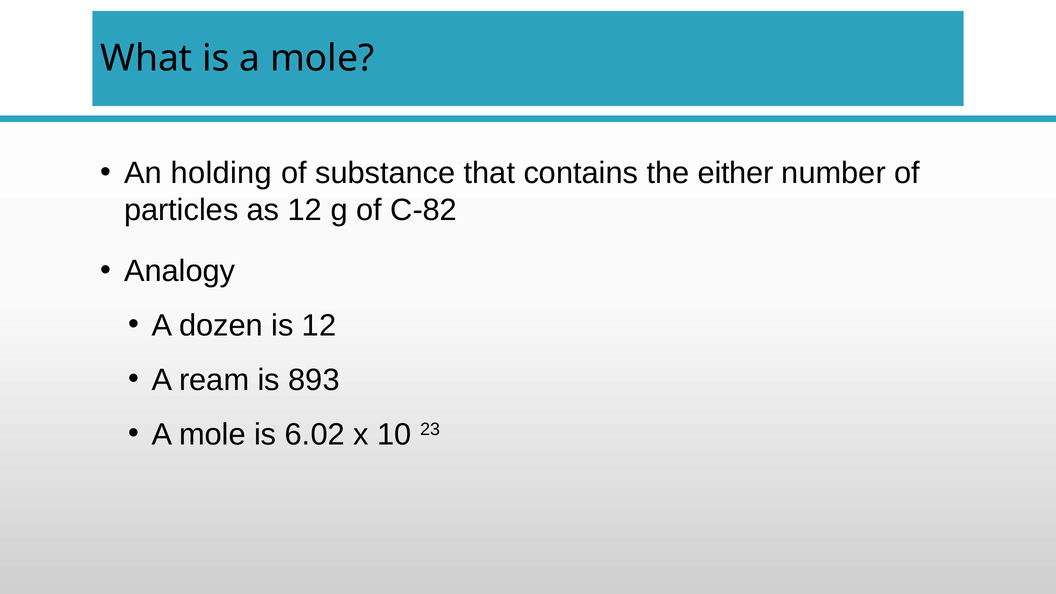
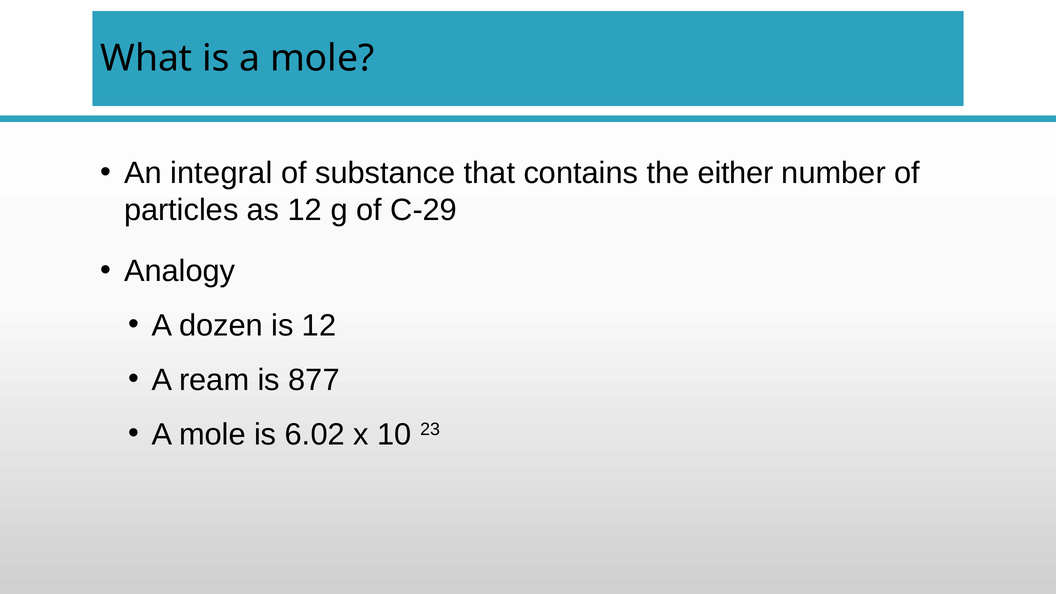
holding: holding -> integral (221, 173)
C-82: C-82 -> C-29 (424, 210)
893: 893 -> 877 (314, 380)
